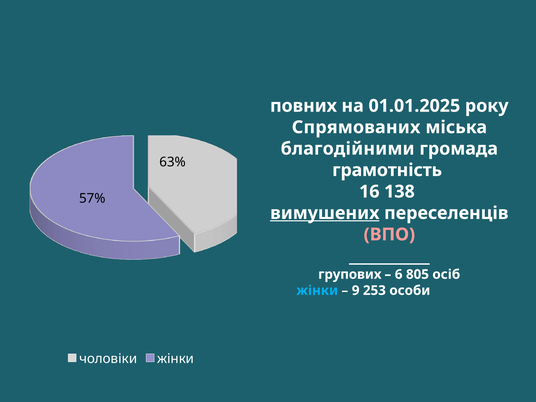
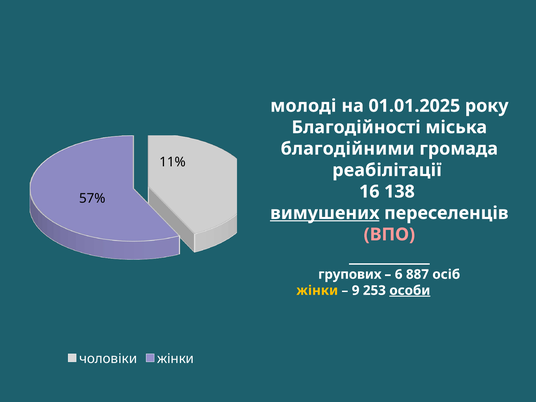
повних: повних -> молоді (303, 106)
Спрямованих: Спрямованих -> Благодійності (356, 127)
63%: 63% -> 11% (172, 162)
грамотність: грамотність -> реабілітації (387, 170)
805: 805 -> 887 (417, 274)
жінки colour: light blue -> yellow (317, 290)
особи underline: none -> present (410, 290)
